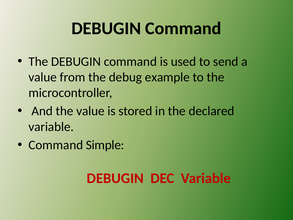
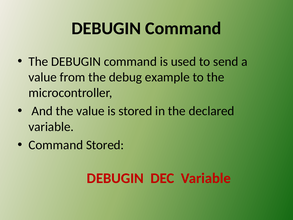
Command Simple: Simple -> Stored (105, 145)
